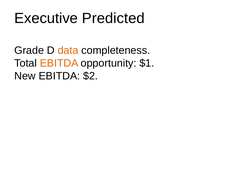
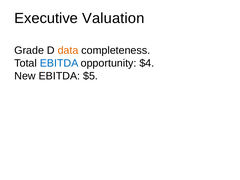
Predicted: Predicted -> Valuation (113, 18)
EBITDA colour: orange -> blue (59, 63)
$1: $1 -> $4 (147, 63)
$2: $2 -> $5 (91, 76)
